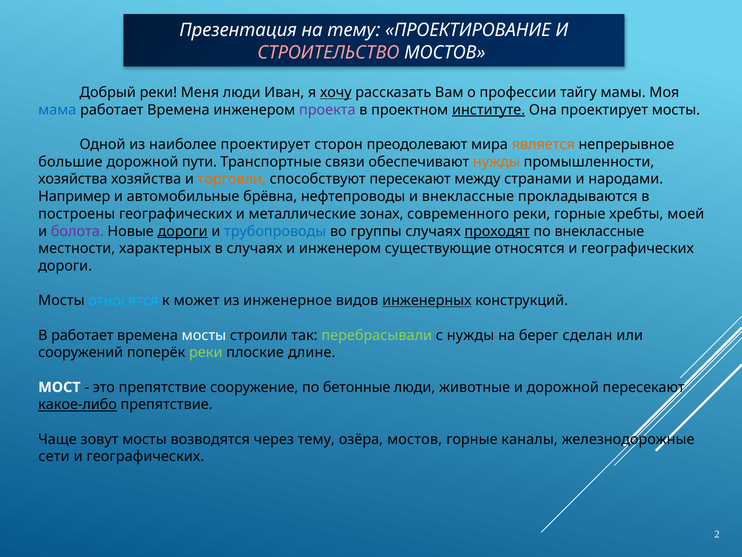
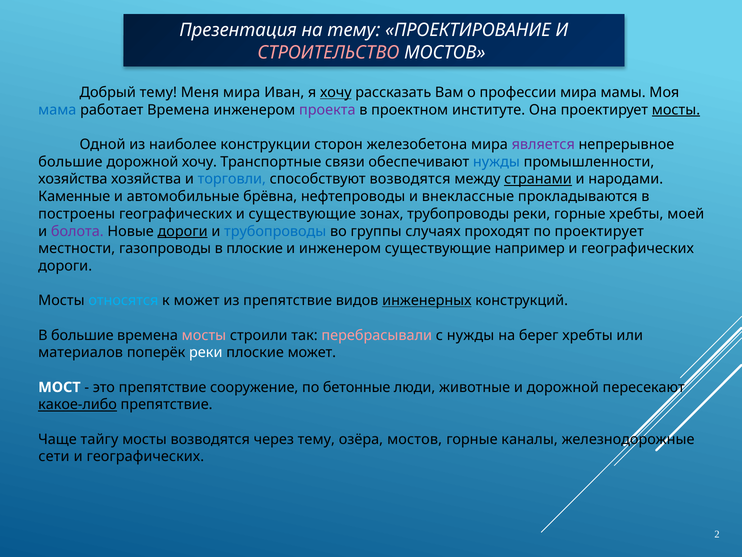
Добрый реки: реки -> тему (158, 92)
Меня люди: люди -> мира (242, 92)
профессии тайгу: тайгу -> мира (579, 92)
институте underline: present -> none (489, 110)
мосты underline: none -> present (676, 110)
наиболее проектирует: проектирует -> конструкции (265, 144)
преодолевают: преодолевают -> железобетона (417, 144)
является colour: orange -> purple (543, 144)
дорожной пути: пути -> хочу (199, 162)
нужды colour: orange -> blue (496, 162)
торговли colour: orange -> blue (232, 179)
способствуют пересекают: пересекают -> возводятся (410, 179)
странами underline: none -> present (538, 179)
Например: Например -> Каменные (74, 196)
и металлические: металлические -> существующие (302, 214)
зонах современного: современного -> трубопроводы (458, 214)
проходят underline: present -> none (497, 231)
по внеклассные: внеклассные -> проектирует (599, 231)
характерных: характерных -> газопроводы (165, 248)
в случаях: случаях -> плоские (255, 248)
существующие относятся: относятся -> например (530, 248)
из инженерное: инженерное -> препятствие (288, 300)
В работает: работает -> большие (82, 335)
мосты colour: white -> pink (204, 335)
перебрасывали colour: light green -> pink (377, 335)
берег сделан: сделан -> хребты (588, 335)
сооружений: сооружений -> материалов (81, 352)
реки colour: light green -> white (206, 352)
плоские длине: длине -> может (312, 352)
зовут: зовут -> тайгу (99, 439)
